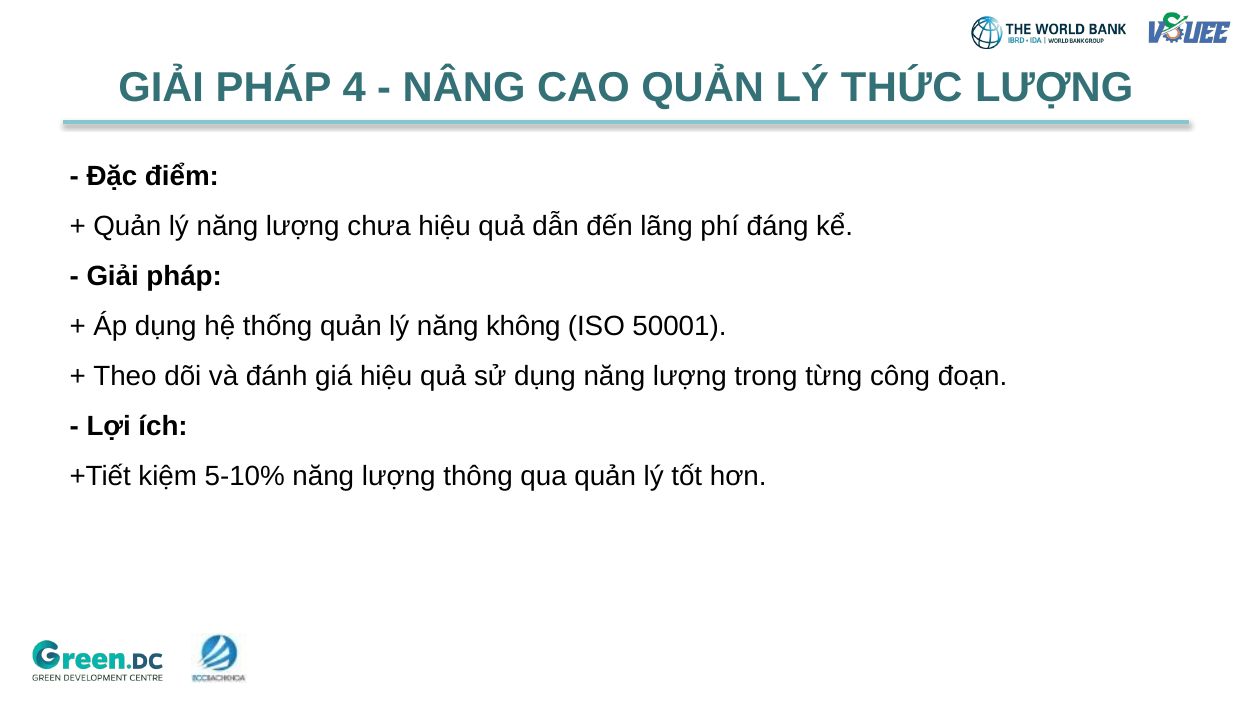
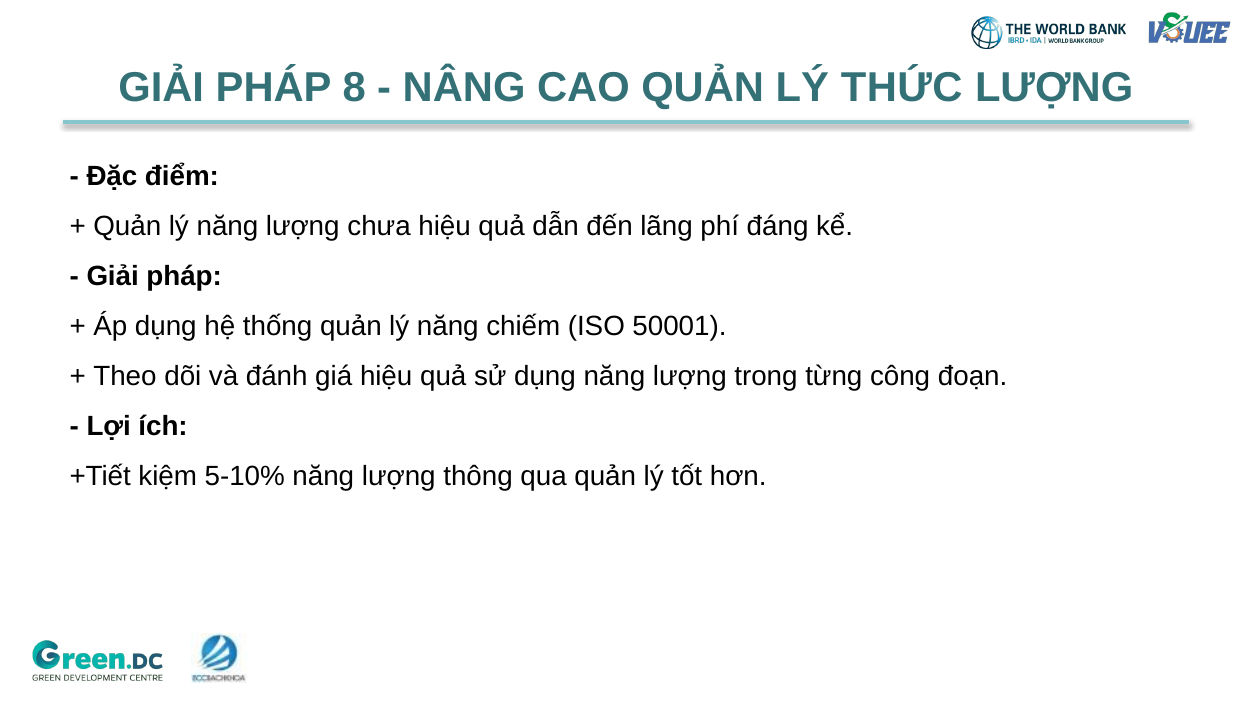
4: 4 -> 8 (354, 88)
không: không -> chiếm (523, 326)
